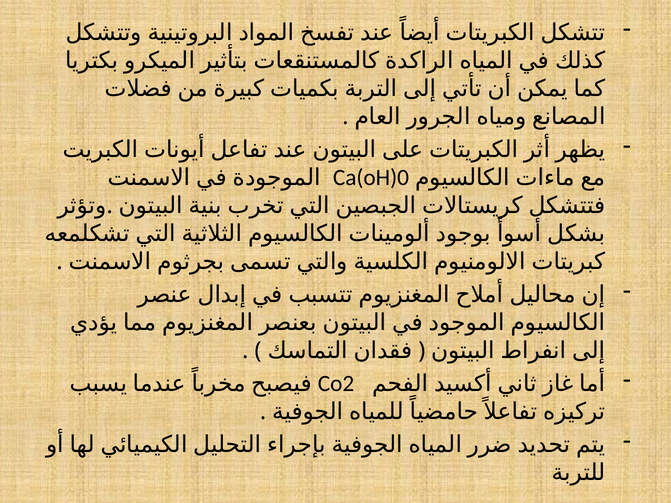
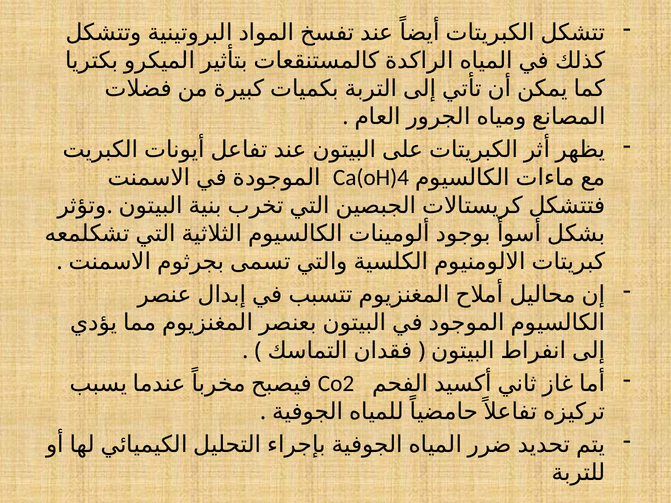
Ca(oH)0: Ca(oH)0 -> Ca(oH)4 (371, 178)
